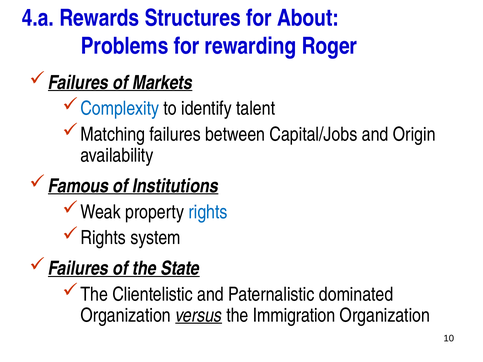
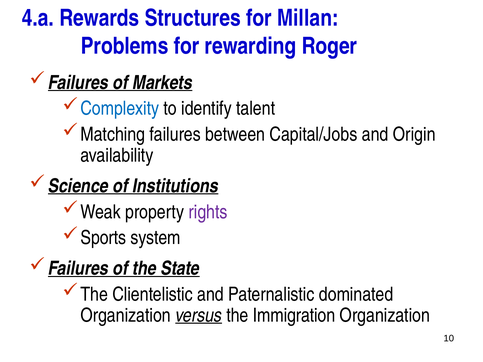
About: About -> Millan (308, 18)
Famous: Famous -> Science (78, 186)
rights colour: blue -> purple (208, 212)
Rights: Rights -> Sports (103, 238)
